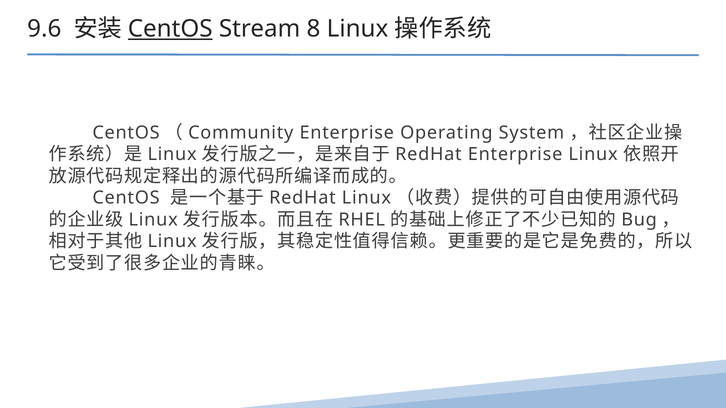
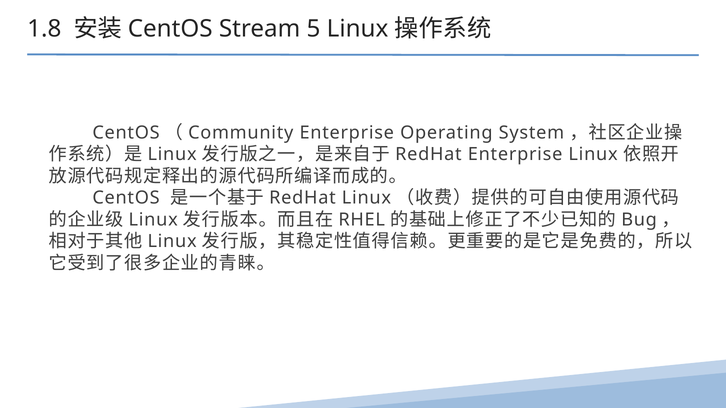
9.6: 9.6 -> 1.8 (44, 29)
CentOS underline: present -> none (170, 29)
8: 8 -> 5 (313, 29)
